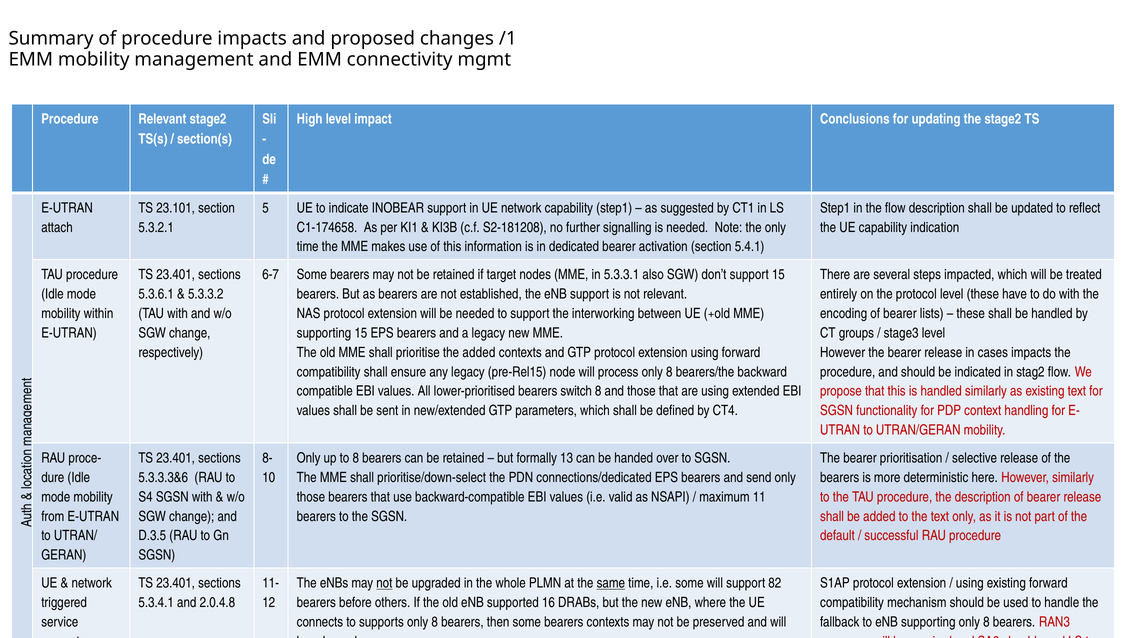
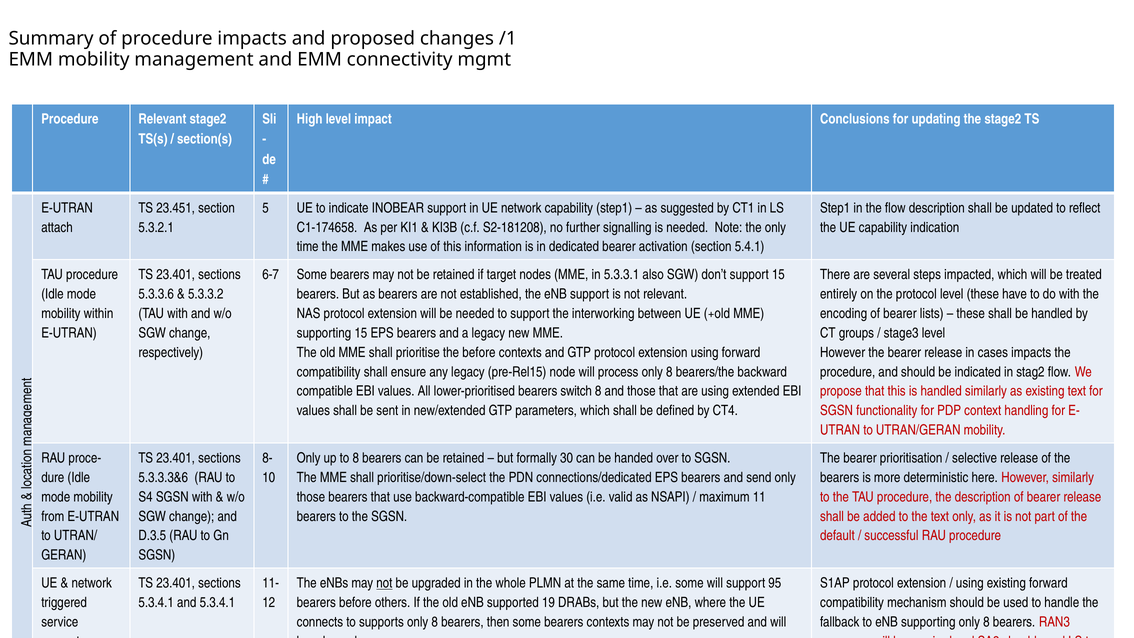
23.101: 23.101 -> 23.451 (176, 208)
5.3.6.1: 5.3.6.1 -> 5.3.3.6 (156, 294)
the added: added -> before (479, 352)
13: 13 -> 30 (567, 458)
same underline: present -> none (611, 583)
82: 82 -> 95 (775, 583)
and 2.0.4.8: 2.0.4.8 -> 5.3.4.1 (217, 602)
16: 16 -> 19 (548, 602)
